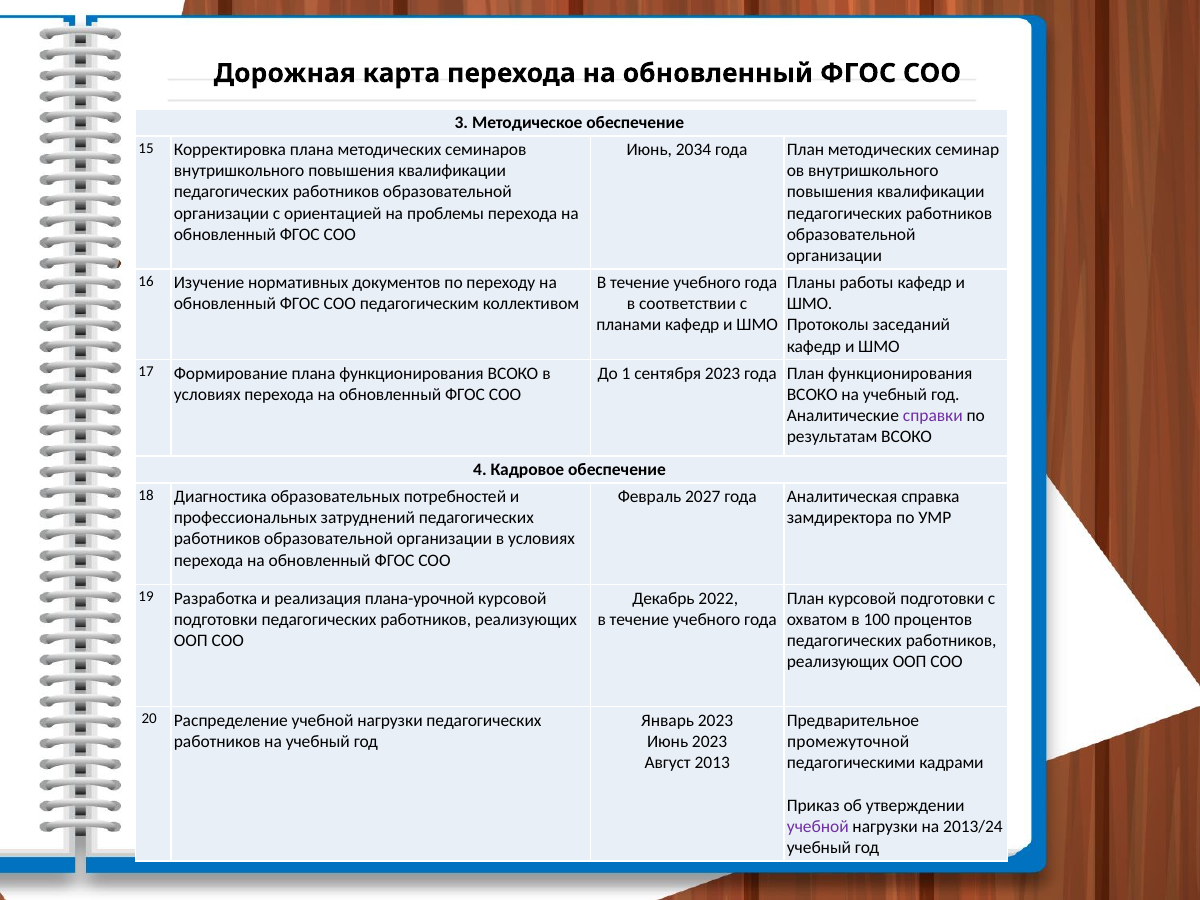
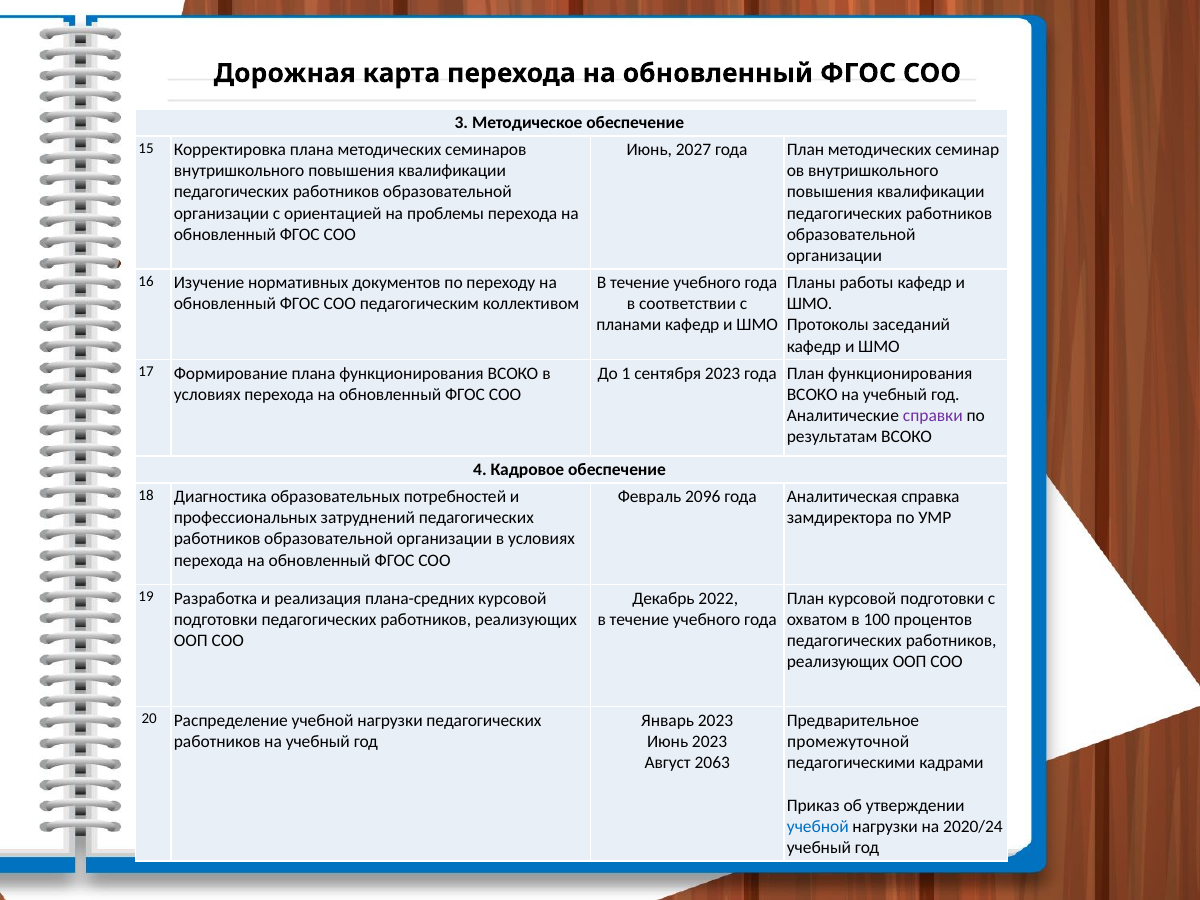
2034: 2034 -> 2027 (694, 150)
2027: 2027 -> 2096 (703, 497)
плана-урочной: плана-урочной -> плана-средних (420, 598)
2013: 2013 -> 2063 (712, 763)
учебной colour: purple -> blue (818, 826)
2013/24: 2013/24 -> 2020/24 (973, 826)
